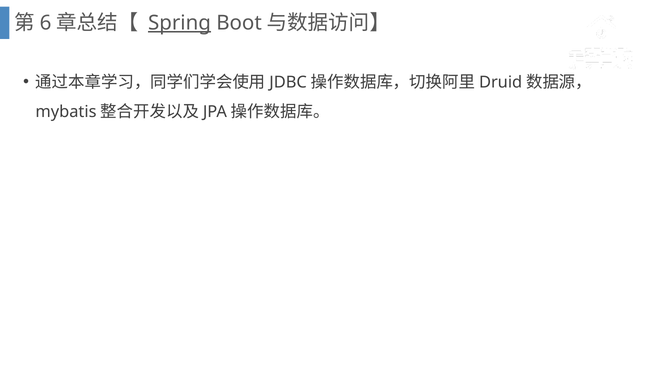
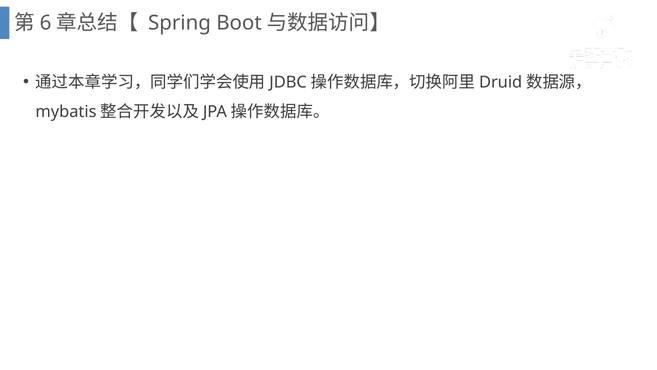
Spring underline: present -> none (179, 23)
